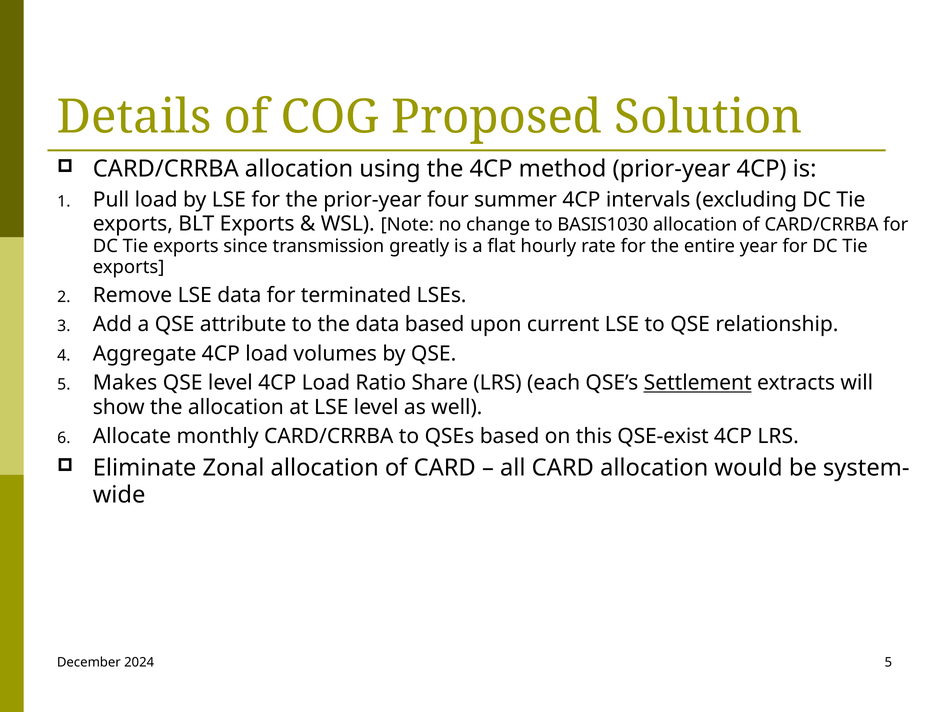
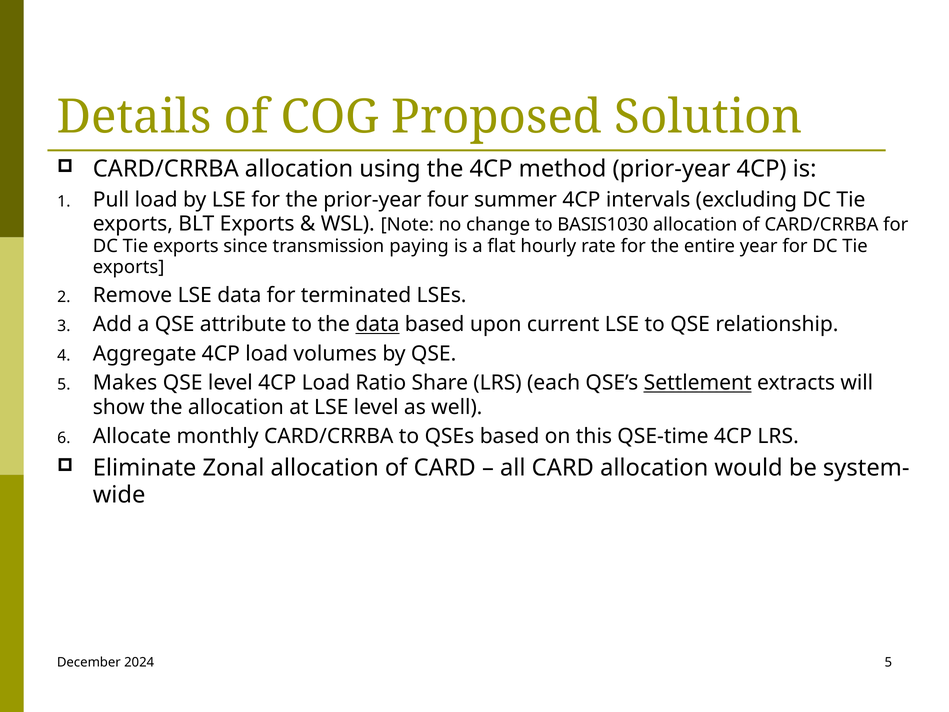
greatly: greatly -> paying (419, 246)
data underline: none -> present (377, 324)
QSE-exist: QSE-exist -> QSE-time (663, 436)
